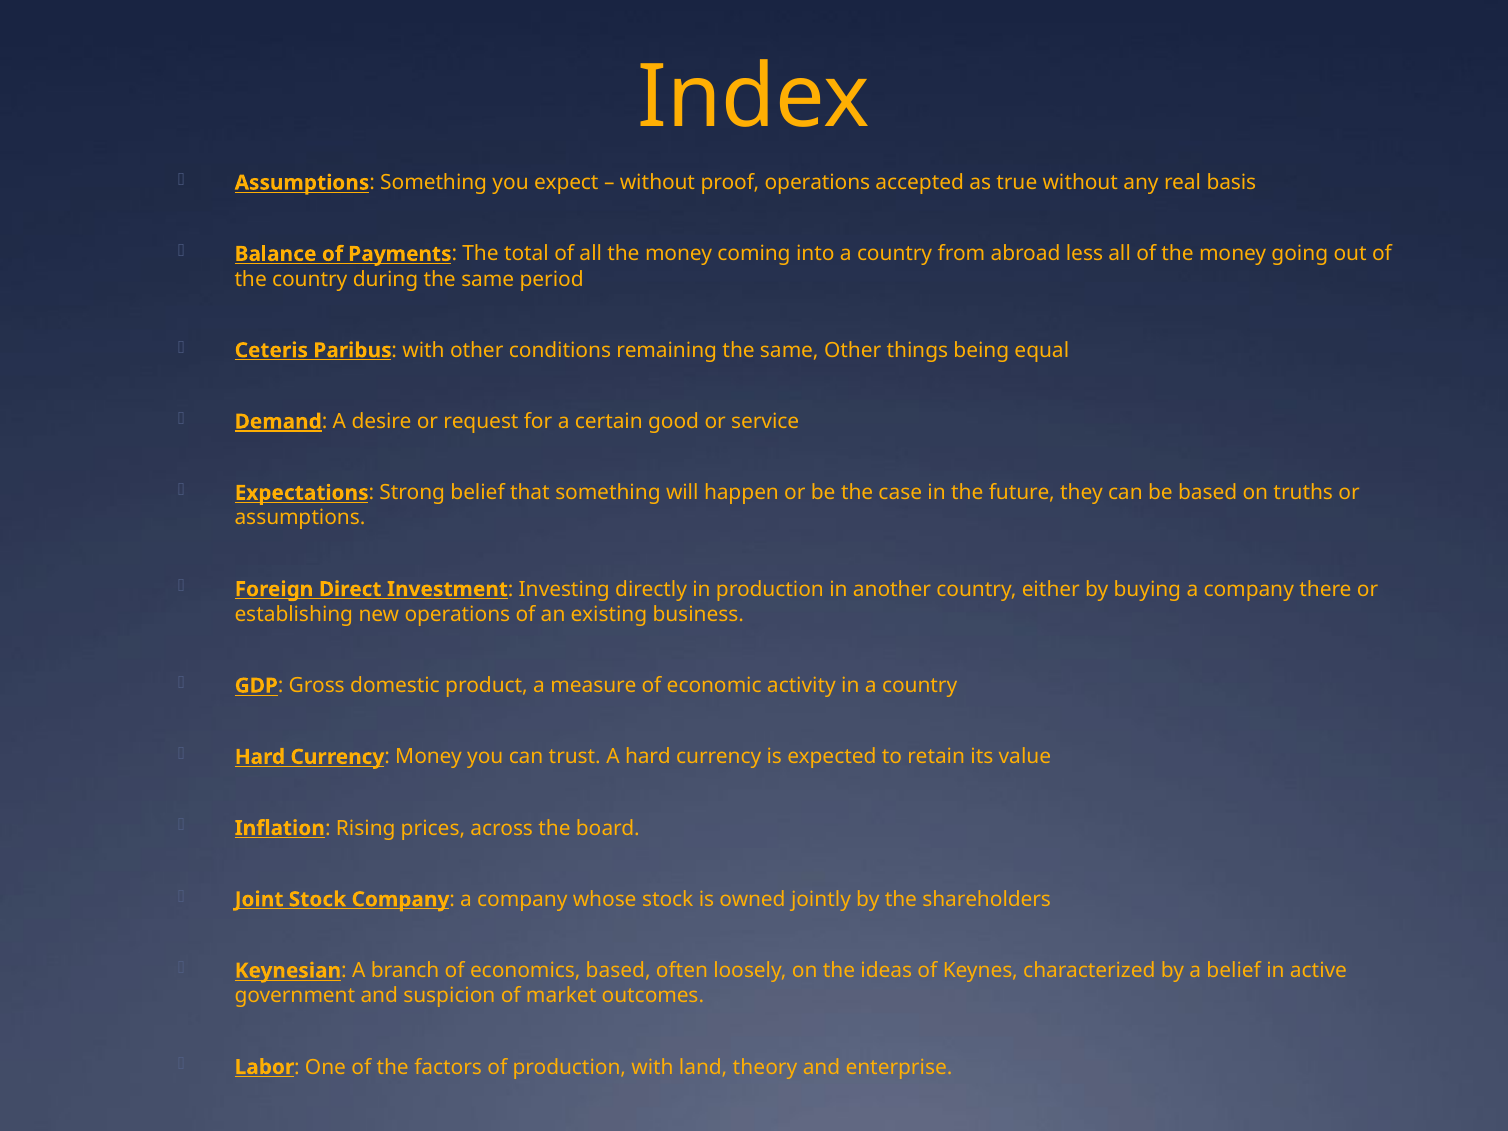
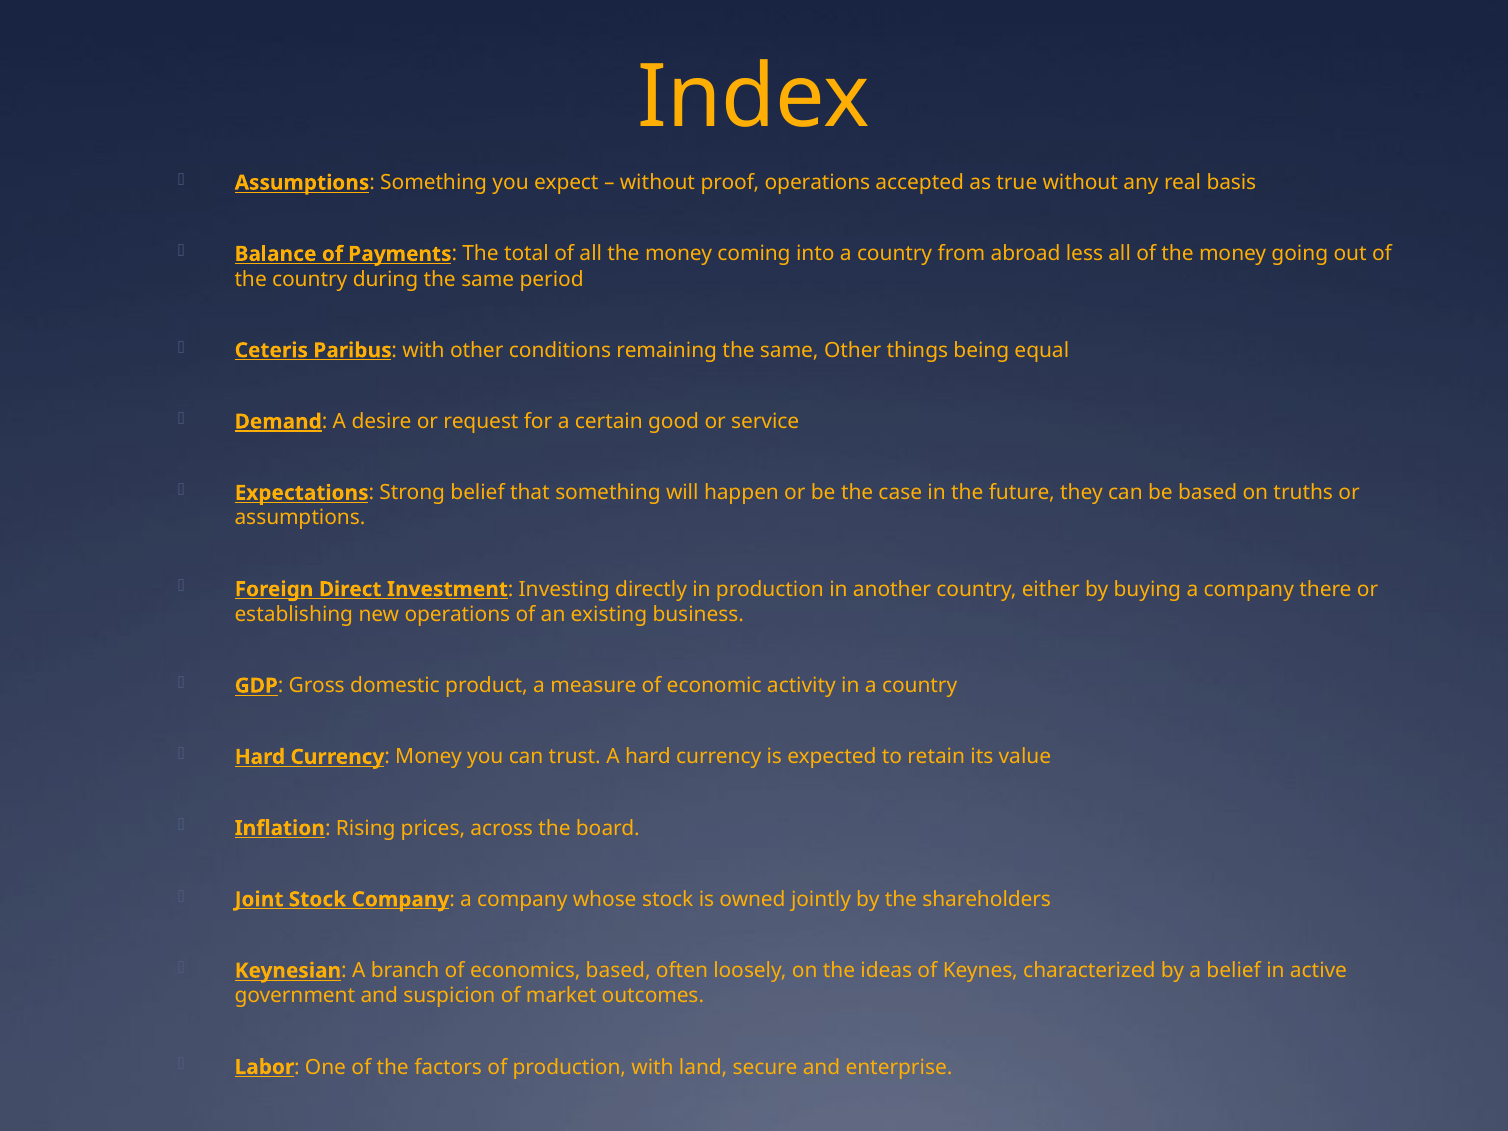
theory: theory -> secure (765, 1067)
